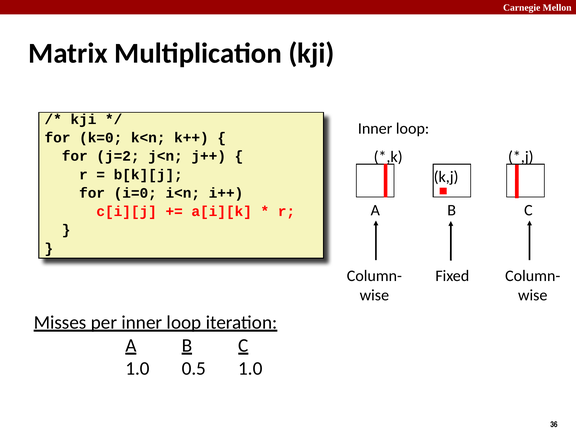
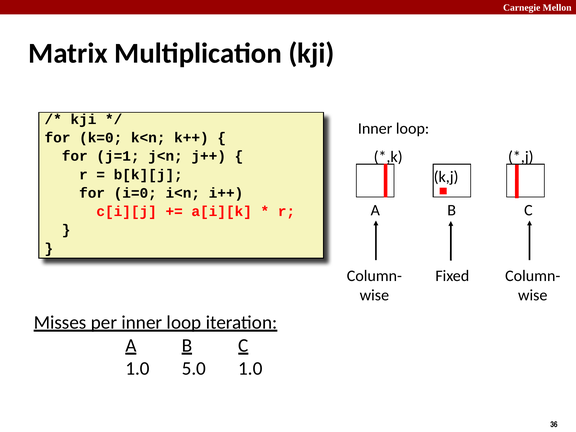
j=2: j=2 -> j=1 (118, 156)
0.5: 0.5 -> 5.0 (194, 368)
